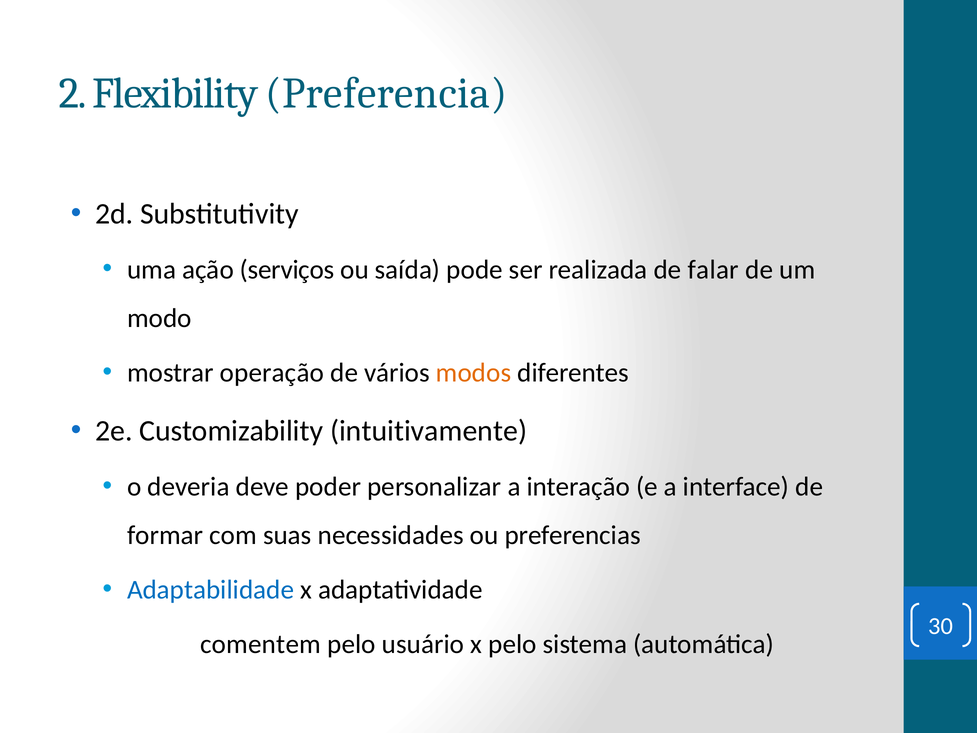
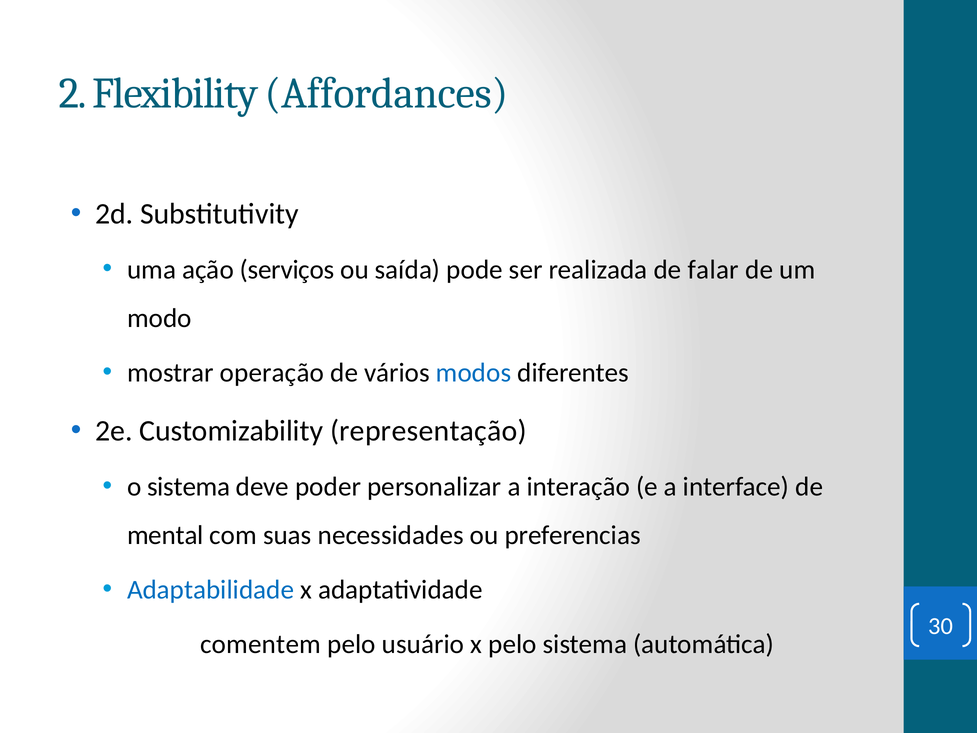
Preferencia: Preferencia -> Affordances (387, 93)
modos colour: orange -> blue (474, 373)
intuitivamente: intuitivamente -> representação (428, 431)
o deveria: deveria -> sistema (189, 487)
formar: formar -> mental (165, 535)
